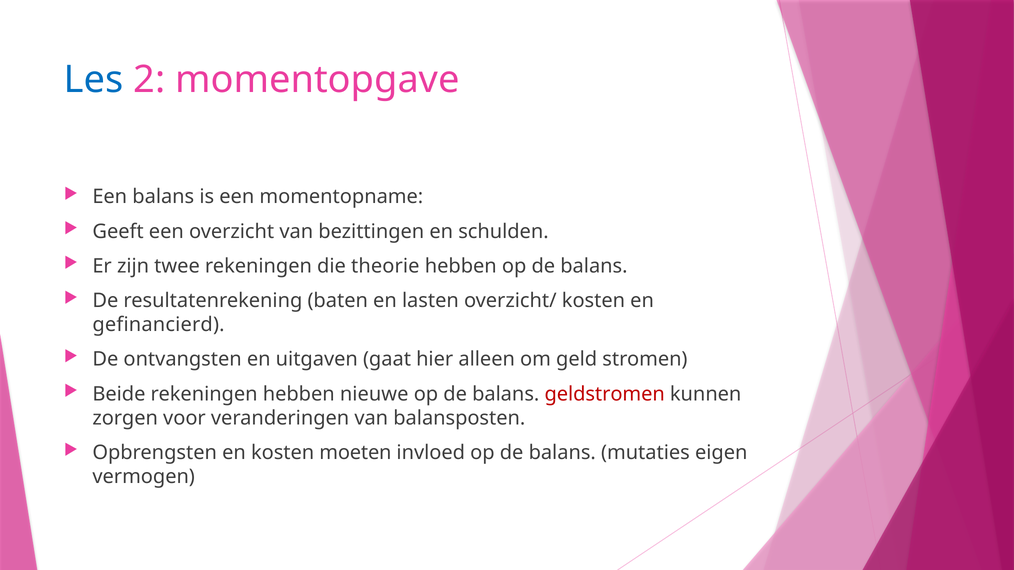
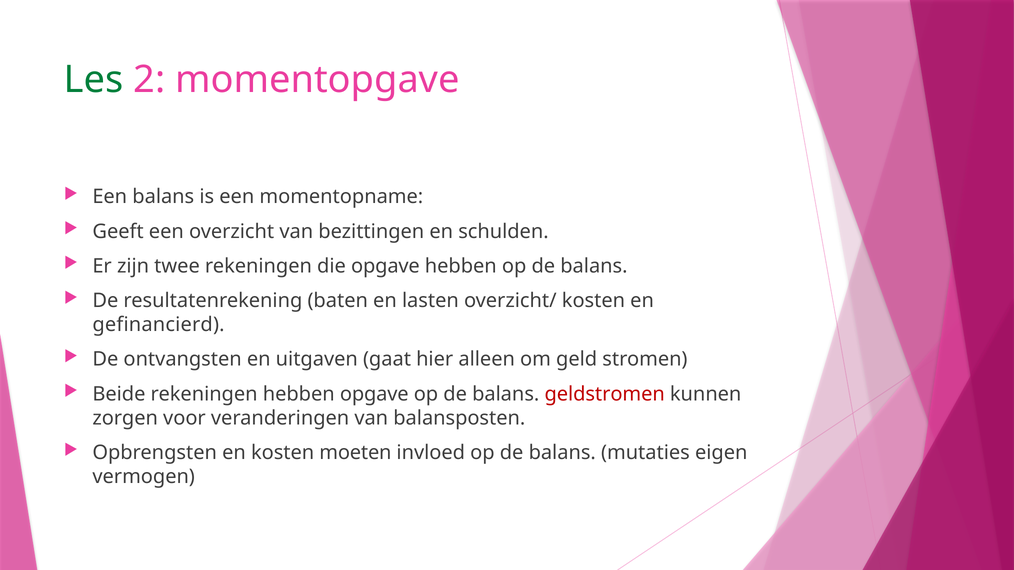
Les colour: blue -> green (94, 80)
die theorie: theorie -> opgave (385, 266)
hebben nieuwe: nieuwe -> opgave (374, 394)
